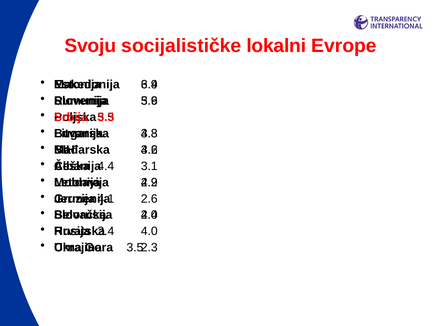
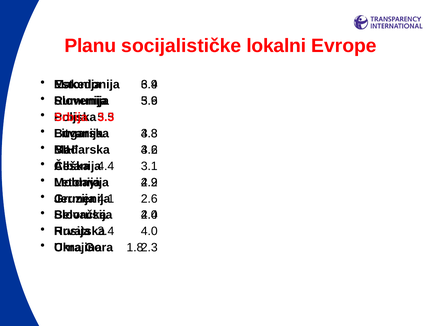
Svoju: Svoju -> Planu (90, 46)
3.5: 3.5 -> 1.8 (135, 247)
